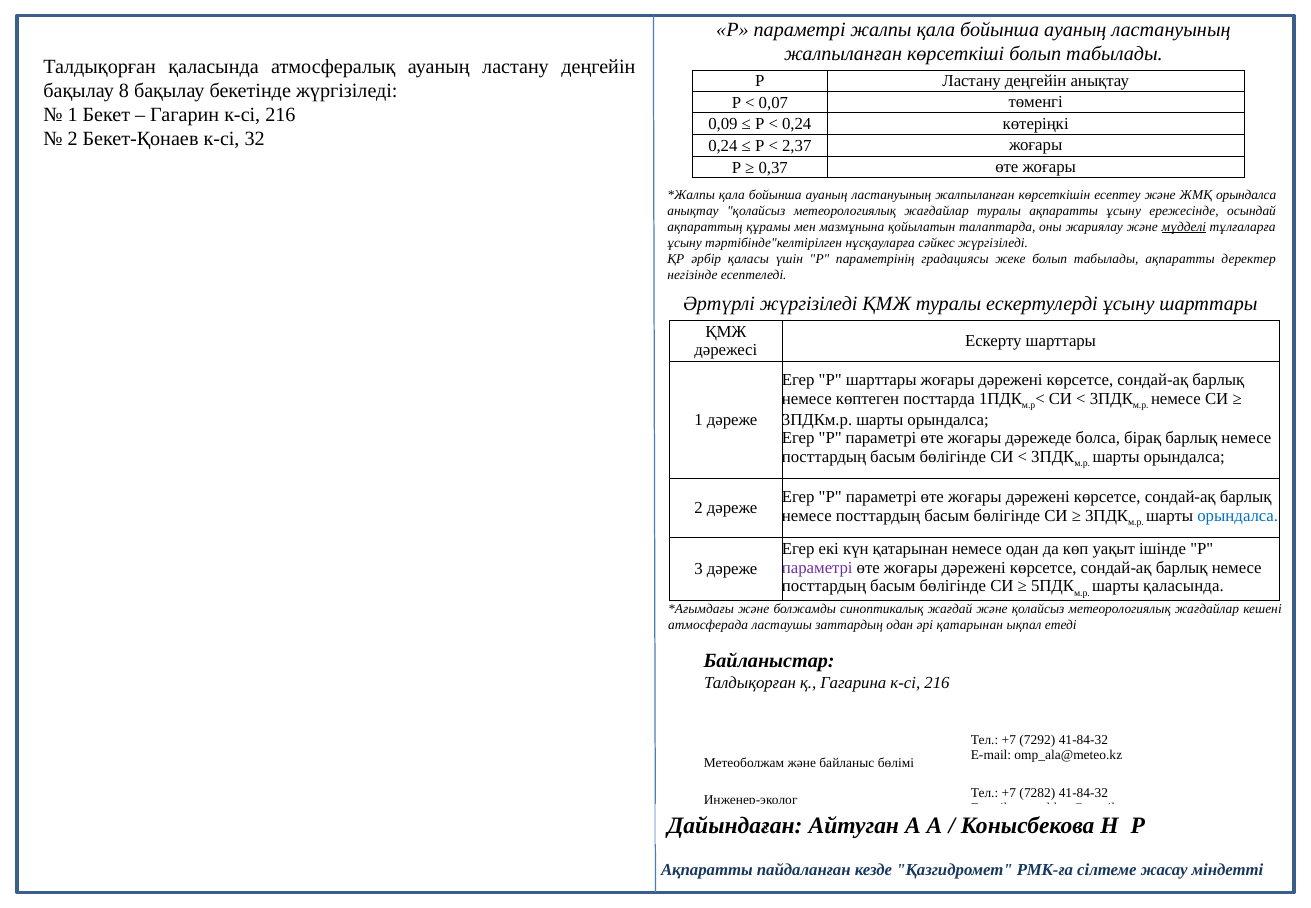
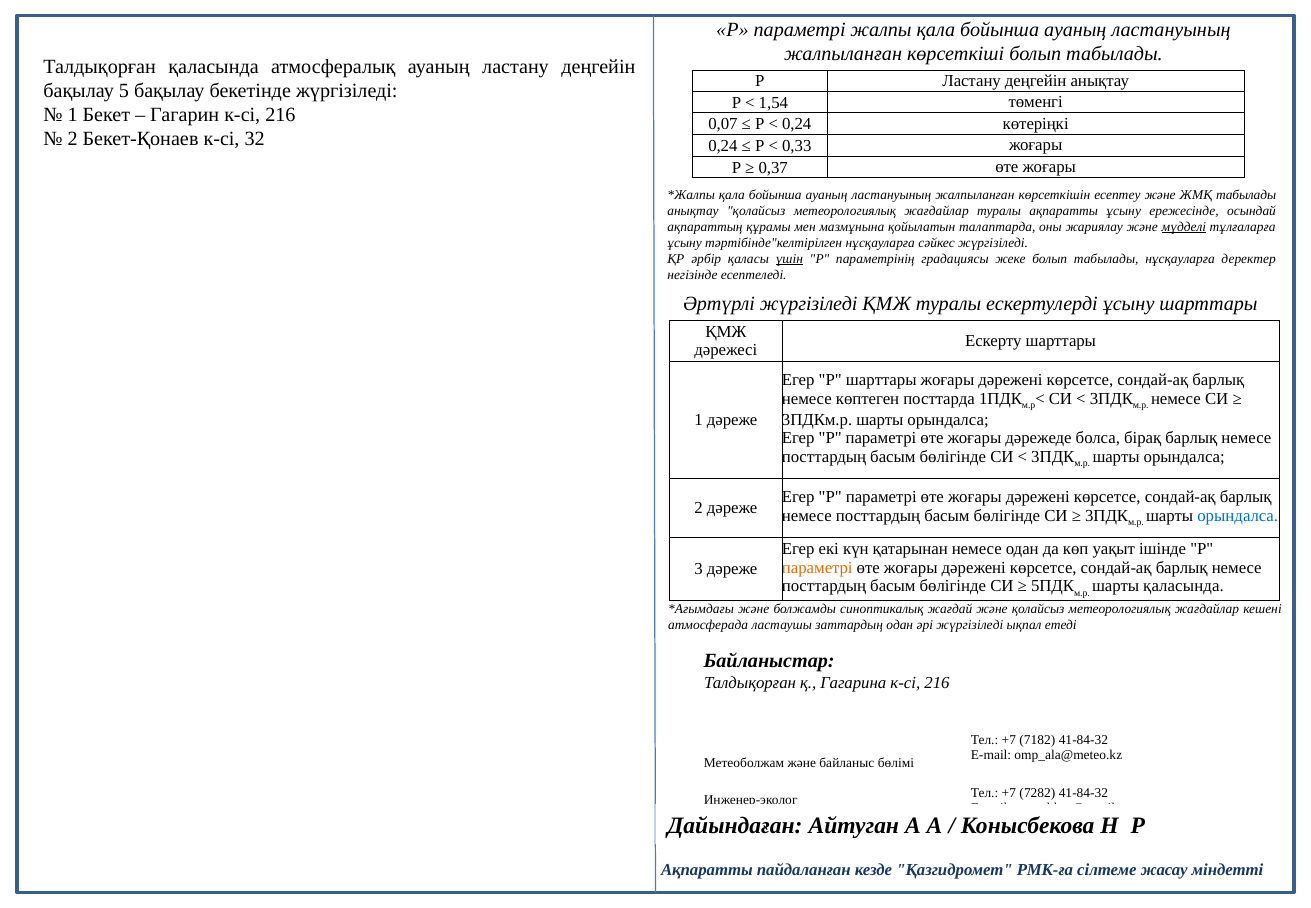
8: 8 -> 5 (124, 91)
0,07: 0,07 -> 1,54 (773, 103)
0,09: 0,09 -> 0,07 (723, 124)
2,37: 2,37 -> 0,33 (797, 146)
ЖМҚ орындалса: орындалса -> табылады (1246, 195)
үшін underline: none -> present (789, 259)
табылады ақпаратты: ақпаратты -> нұсқауларға (1180, 259)
параметрі colour: purple -> orange (817, 568)
әрі қатарынан: қатарынан -> жүргізіледі (970, 625)
7292: 7292 -> 7182 (1037, 740)
